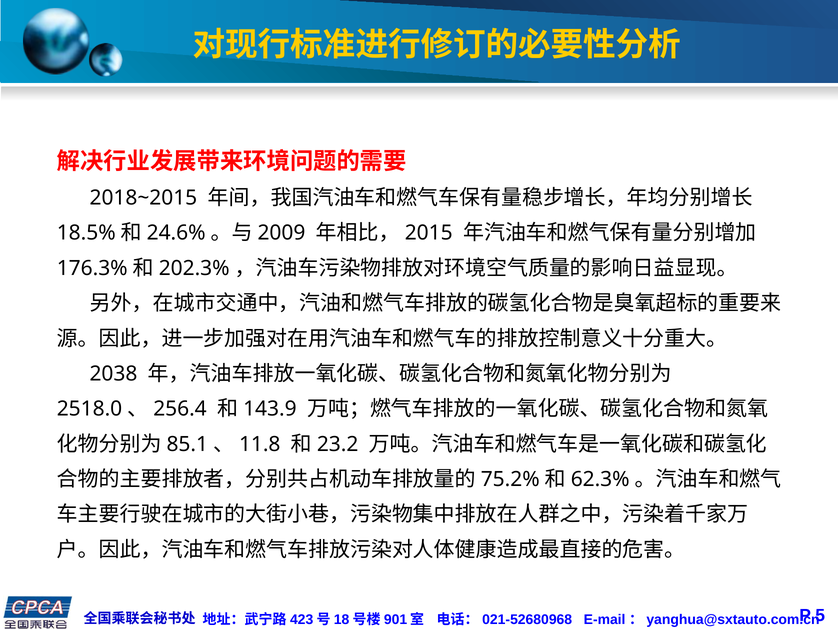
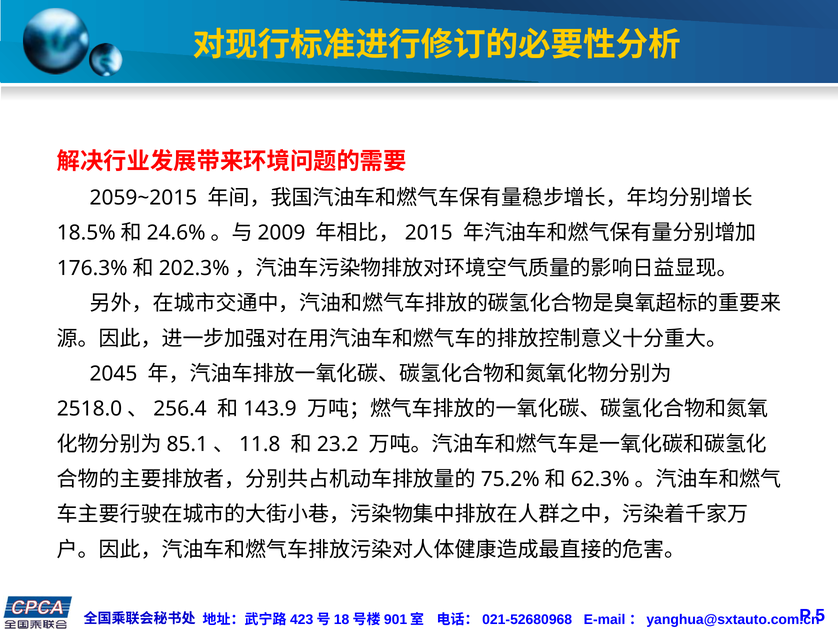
2018~2015: 2018~2015 -> 2059~2015 (143, 198)
2038: 2038 -> 2045 (113, 373)
